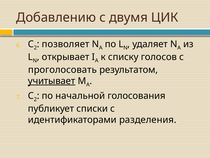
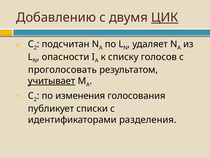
ЦИК underline: none -> present (165, 18)
позволяет: позволяет -> подсчитан (66, 44)
открывает: открывает -> опасности (66, 57)
начальной: начальной -> изменения (80, 96)
